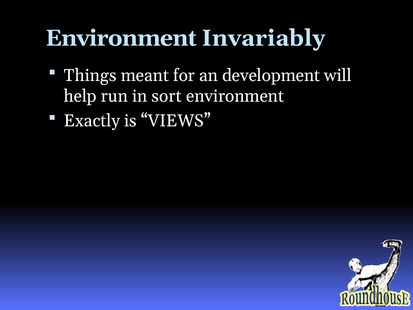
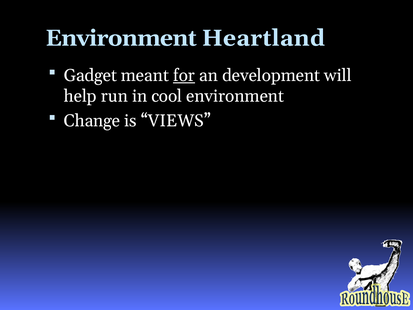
Invariably: Invariably -> Heartland (263, 38)
Things: Things -> Gadget (90, 76)
for underline: none -> present (184, 76)
sort: sort -> cool (167, 96)
Exactly: Exactly -> Change (92, 121)
